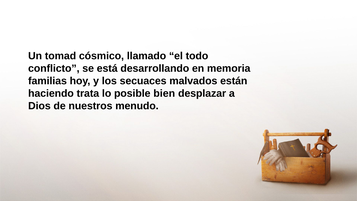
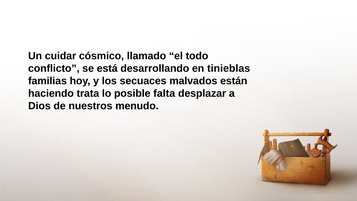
tomad: tomad -> cuidar (61, 56)
memoria: memoria -> tinieblas (229, 68)
bien: bien -> falta (164, 93)
